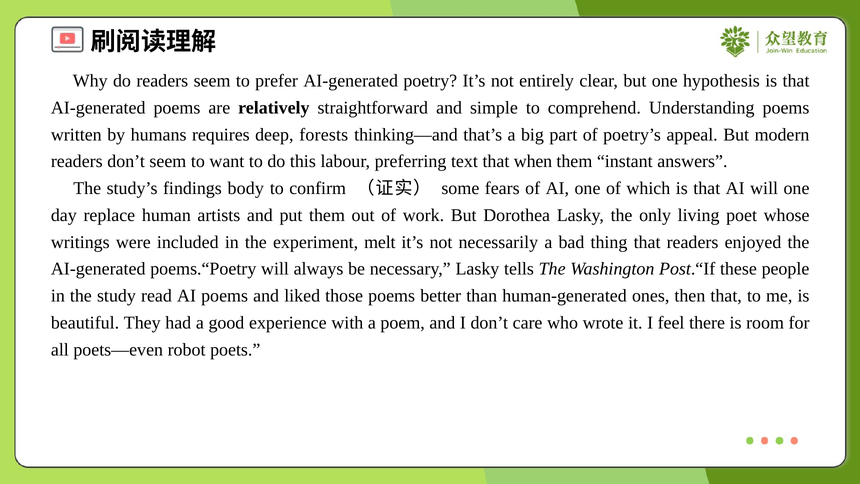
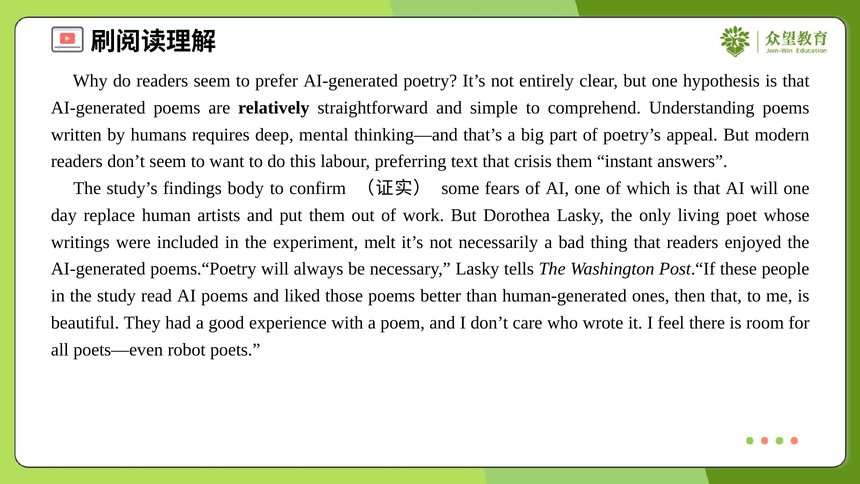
forests: forests -> mental (324, 135)
when: when -> crisis (533, 161)
